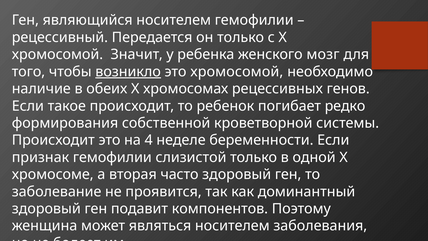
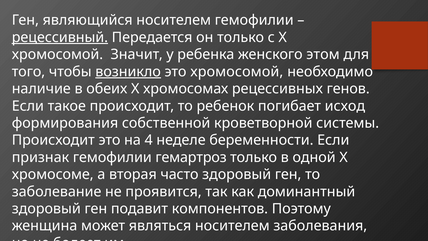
рецессивный underline: none -> present (60, 37)
мозг: мозг -> этом (323, 54)
редко: редко -> исход (345, 106)
слизистой: слизистой -> гемартроз (191, 157)
